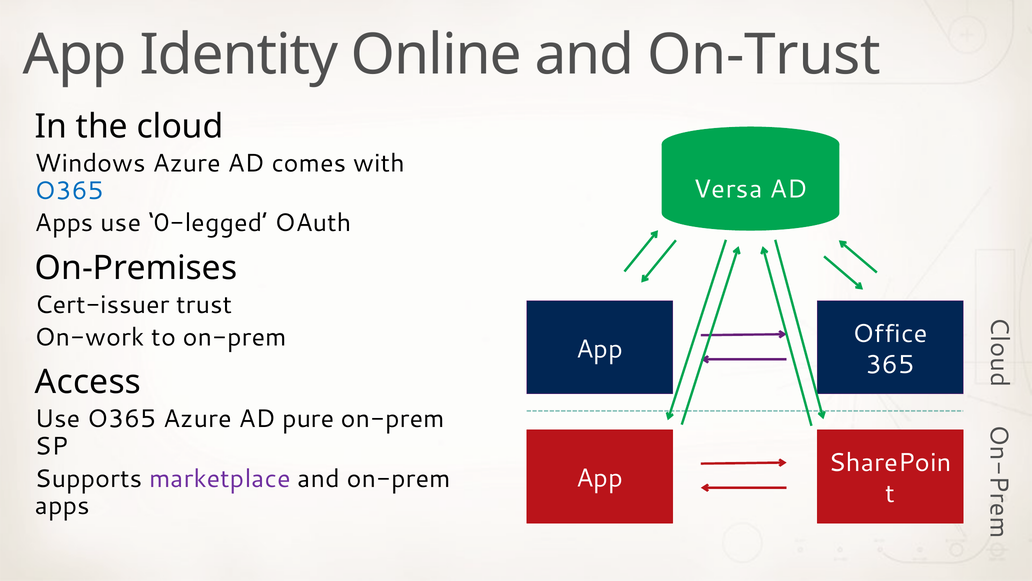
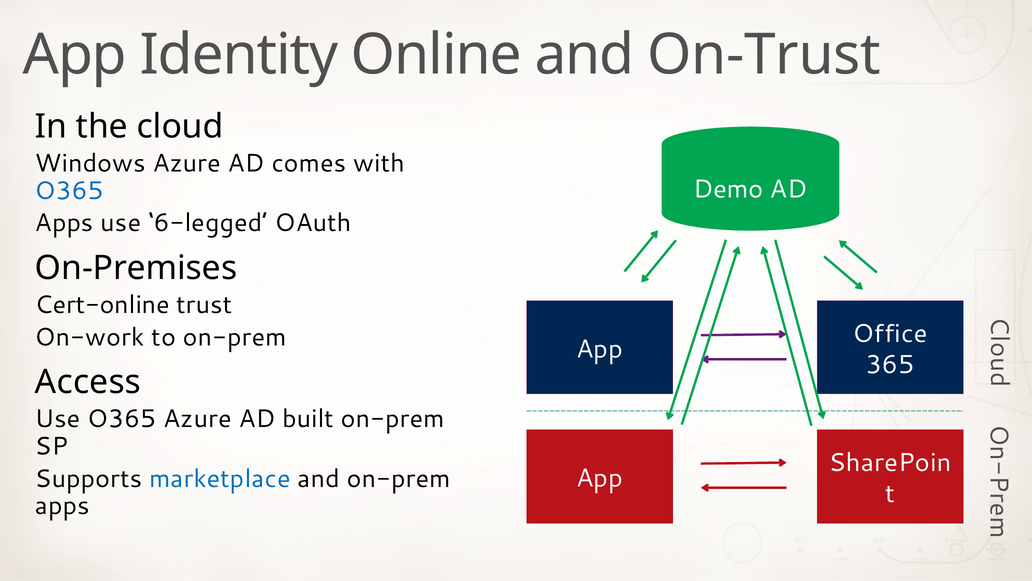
Versa: Versa -> Demo (728, 189)
0-legged: 0-legged -> 6-legged (208, 223)
Cert-issuer: Cert-issuer -> Cert-online (102, 305)
pure: pure -> built (308, 419)
marketplace colour: purple -> blue (220, 478)
